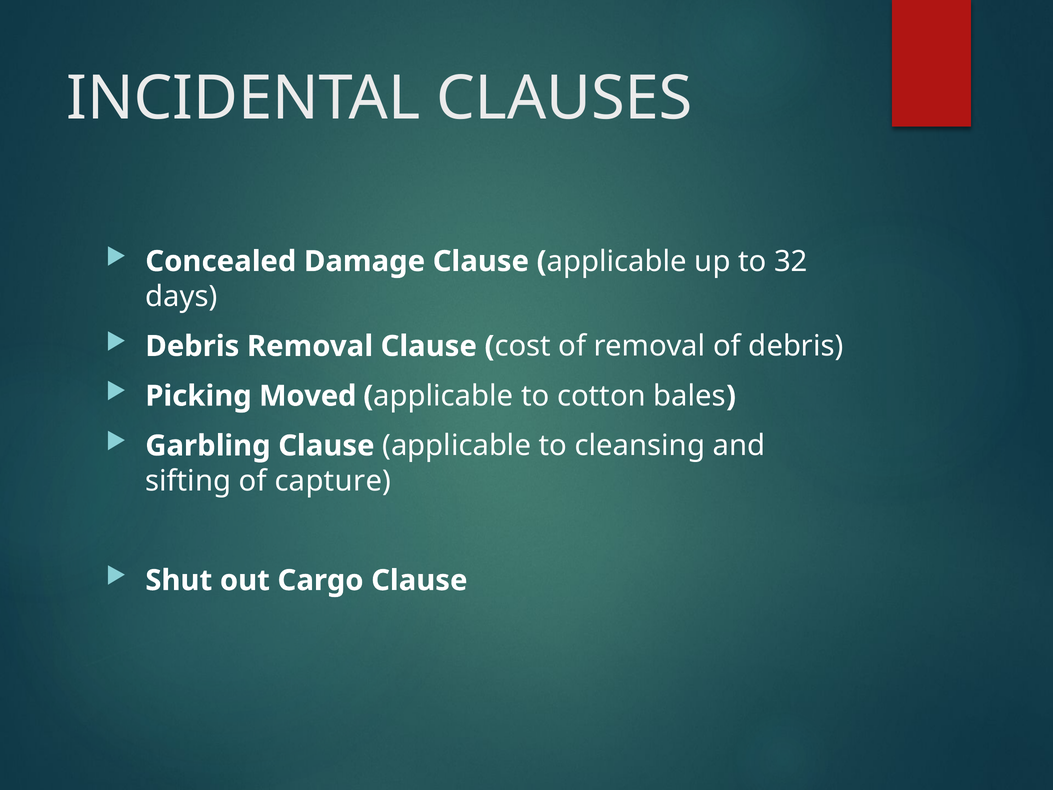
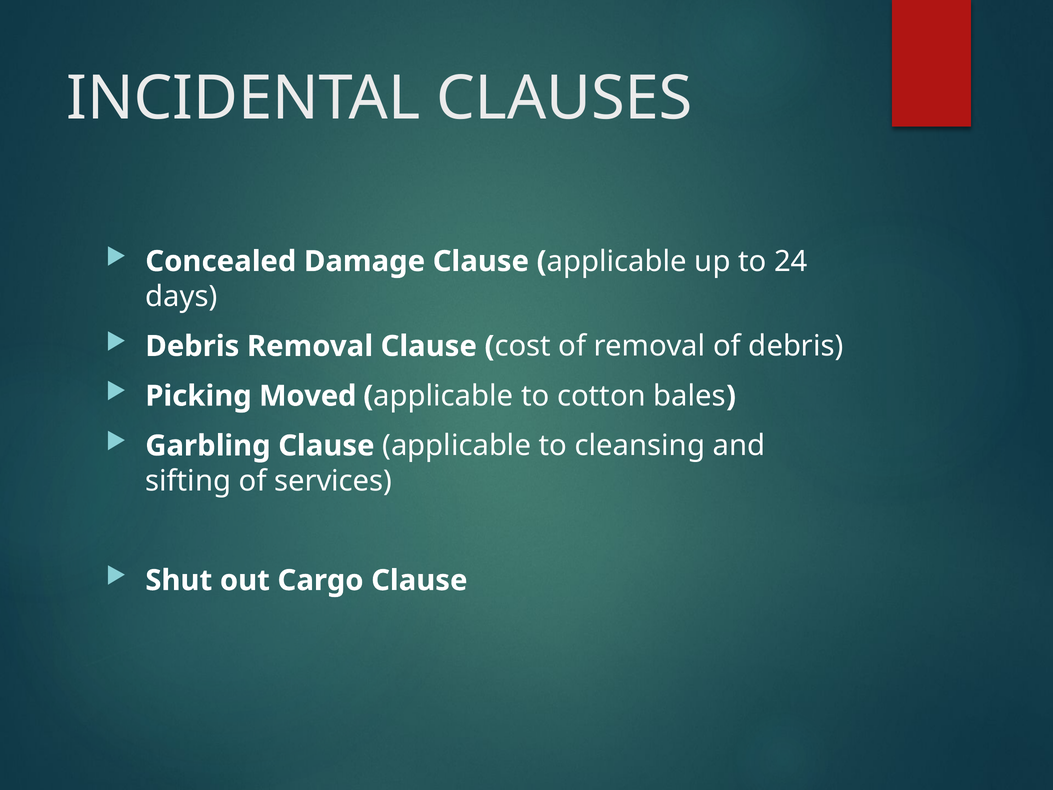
32: 32 -> 24 (791, 261)
capture: capture -> services (333, 481)
